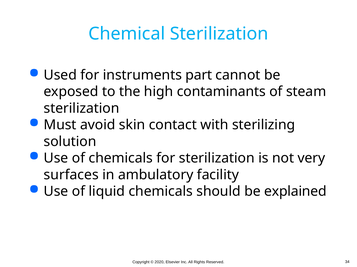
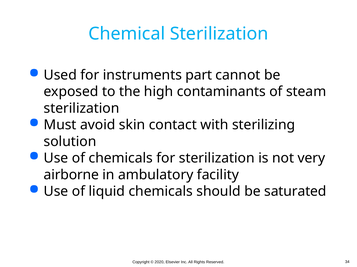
surfaces: surfaces -> airborne (71, 175)
explained: explained -> saturated (295, 192)
